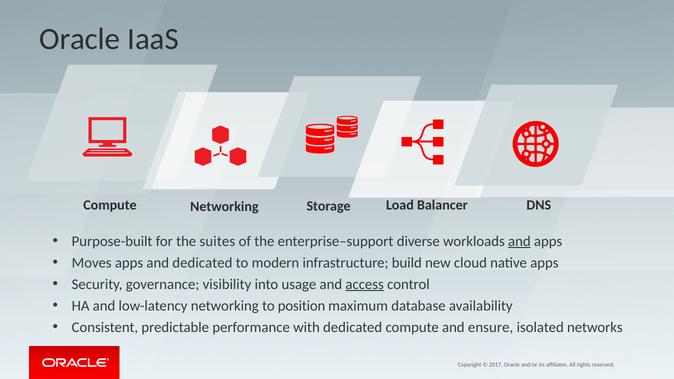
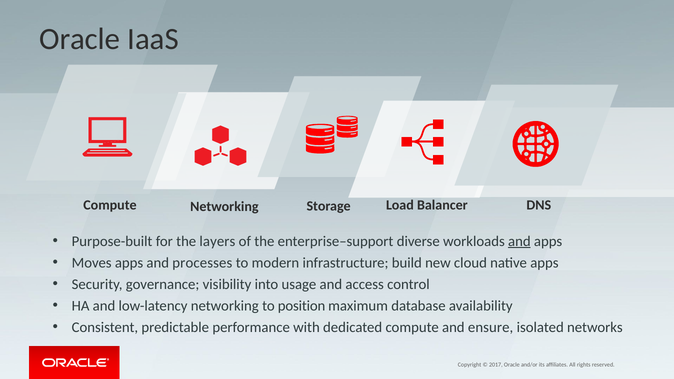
suites: suites -> layers (217, 241)
and dedicated: dedicated -> processes (202, 263)
access underline: present -> none (365, 284)
